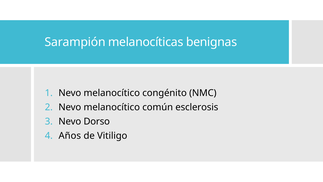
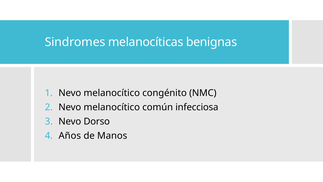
Sarampión: Sarampión -> Sindromes (75, 42)
esclerosis: esclerosis -> infecciosa (197, 107)
Vitiligo: Vitiligo -> Manos (112, 135)
